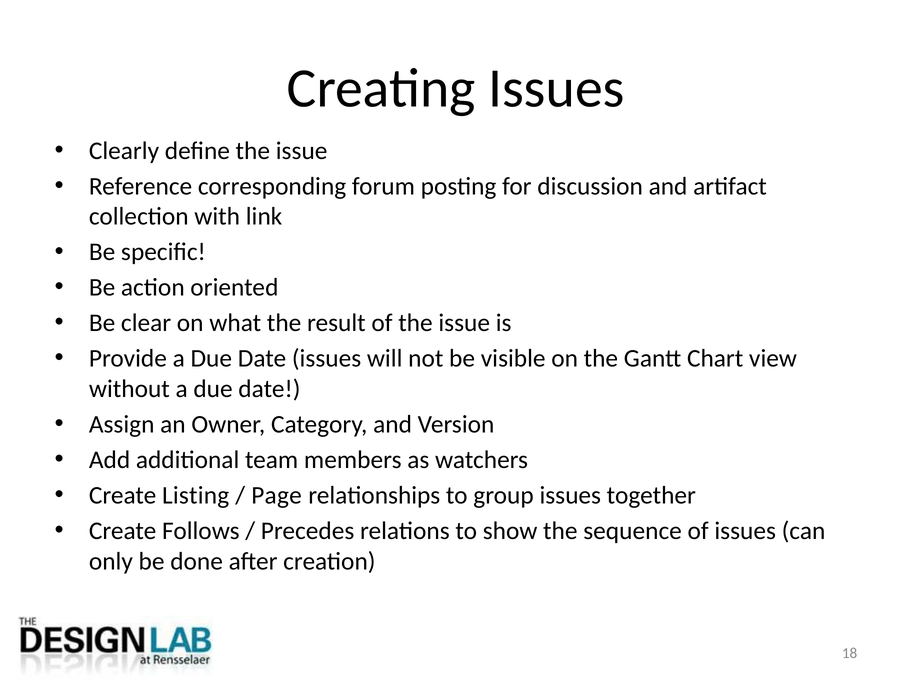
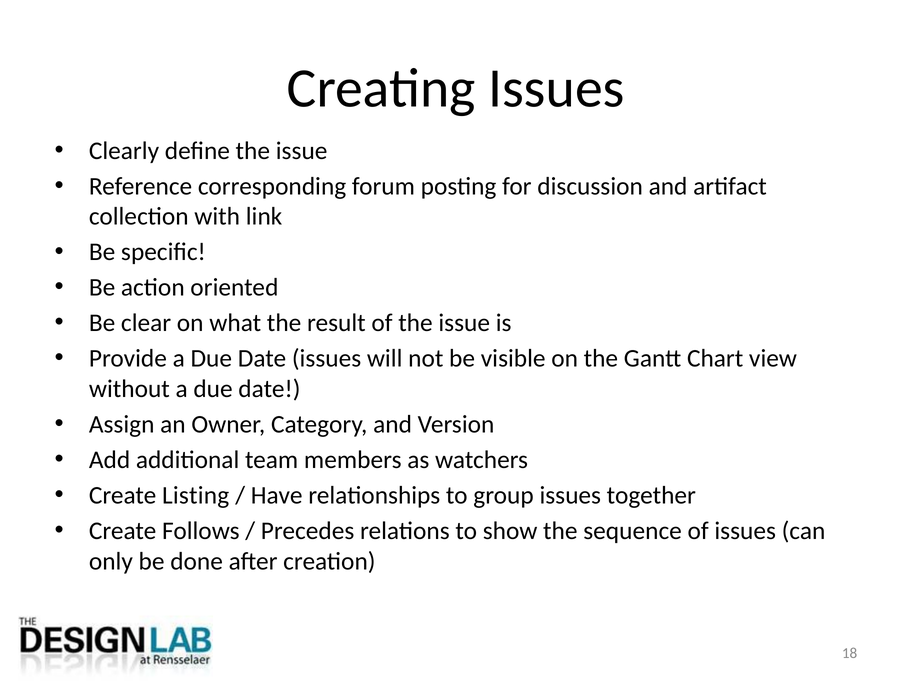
Page: Page -> Have (277, 495)
